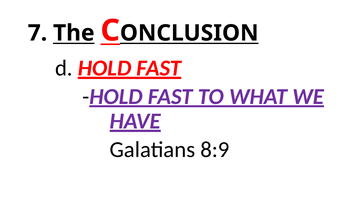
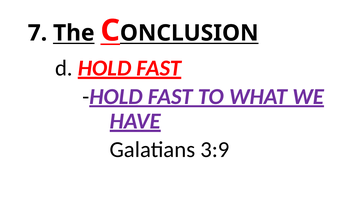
8:9: 8:9 -> 3:9 (215, 149)
